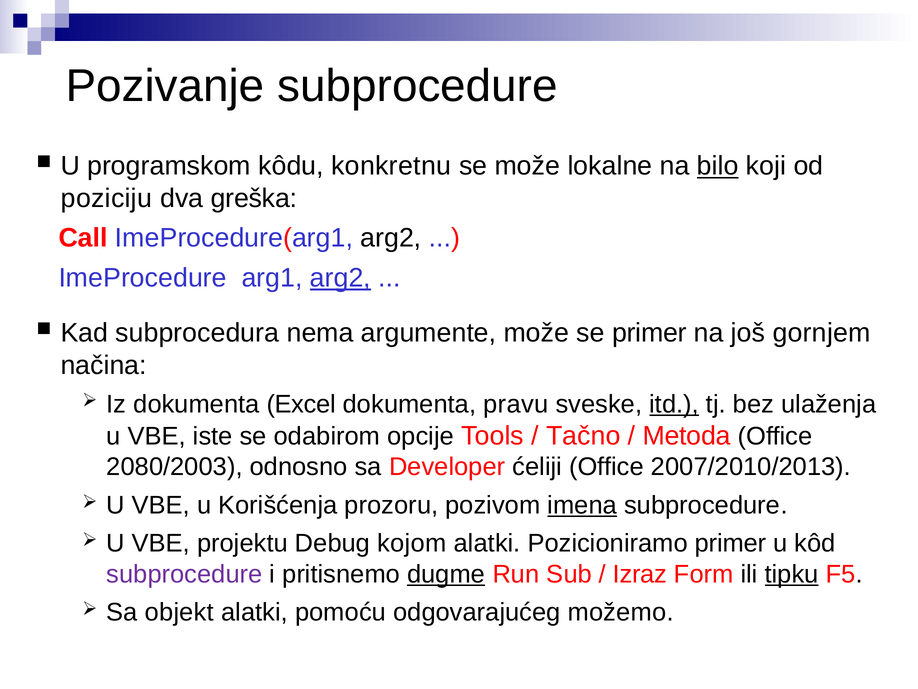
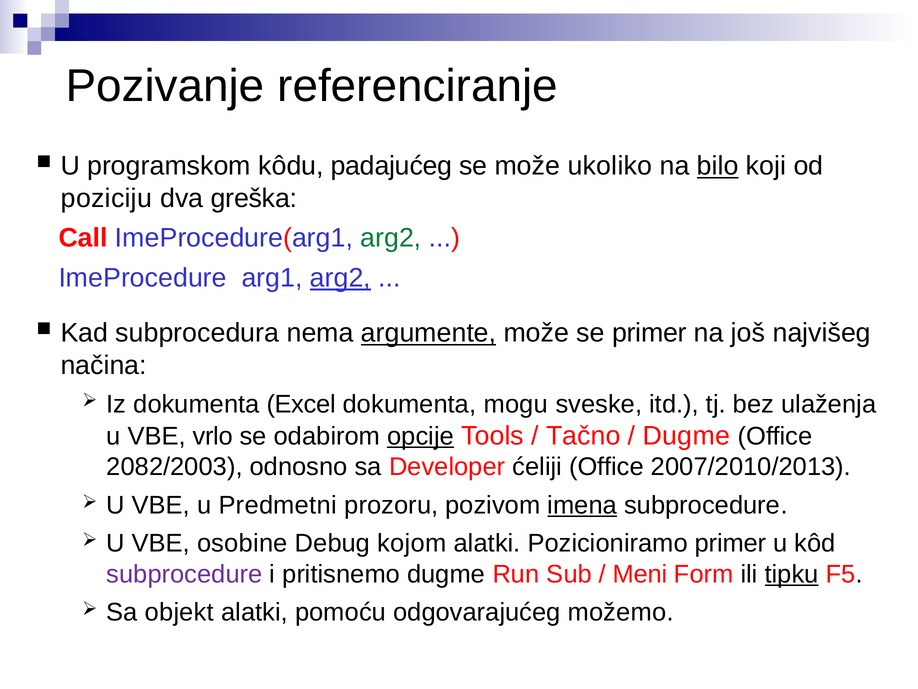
Pozivanje subprocedure: subprocedure -> referenciranje (418, 86)
konkretnu: konkretnu -> padajućeg (391, 166)
lokalne: lokalne -> ukoliko (610, 166)
arg2 colour: black -> green (391, 238)
argumente underline: none -> present (429, 333)
gornjem: gornjem -> najvišeg (822, 333)
pravu: pravu -> mogu (516, 404)
itd underline: present -> none (674, 404)
iste: iste -> vrlo (213, 436)
opcije underline: none -> present (421, 436)
Metoda: Metoda -> Dugme (686, 435)
2080/2003: 2080/2003 -> 2082/2003 (175, 467)
Korišćenja: Korišćenja -> Predmetni (278, 505)
projektu: projektu -> osobine (242, 543)
dugme underline: present -> none (446, 574)
Izraz: Izraz -> Meni (640, 574)
